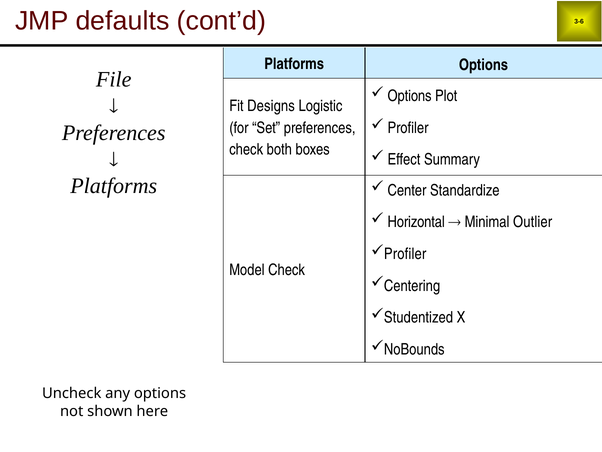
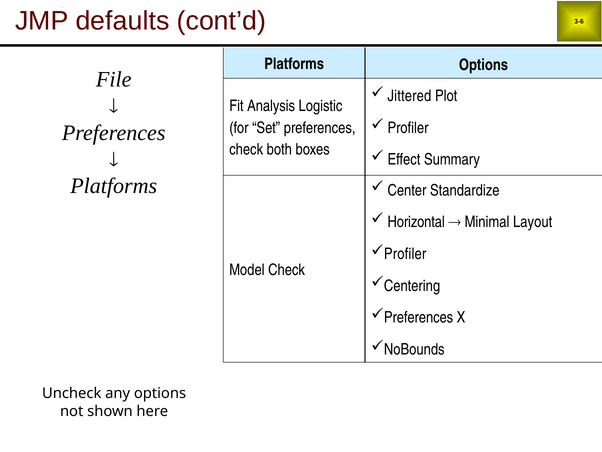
Options: Options -> Jittered (409, 96)
Designs: Designs -> Analysis (271, 106)
Outlier: Outlier -> Layout (533, 222)
Studentized: Studentized -> Preferences (419, 317)
